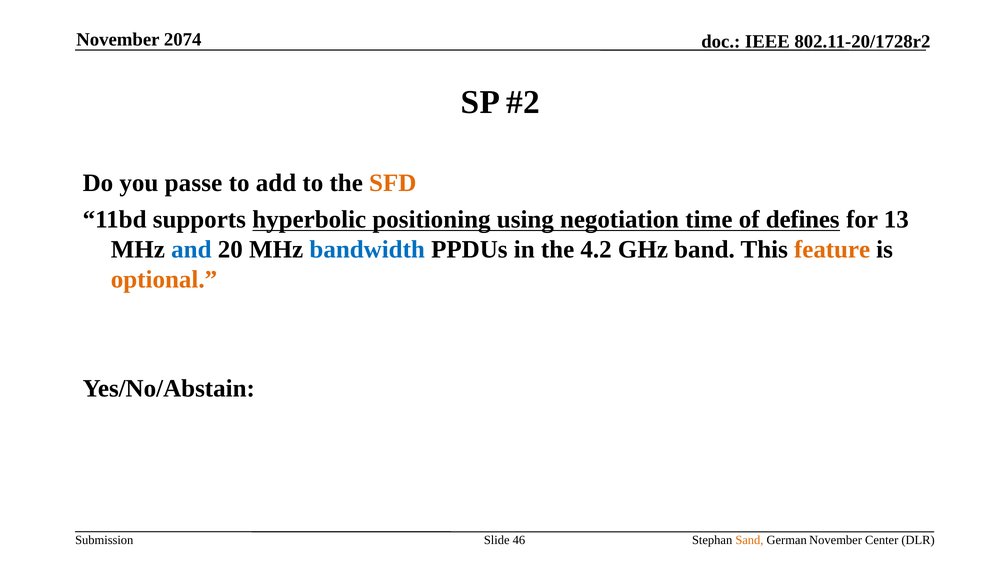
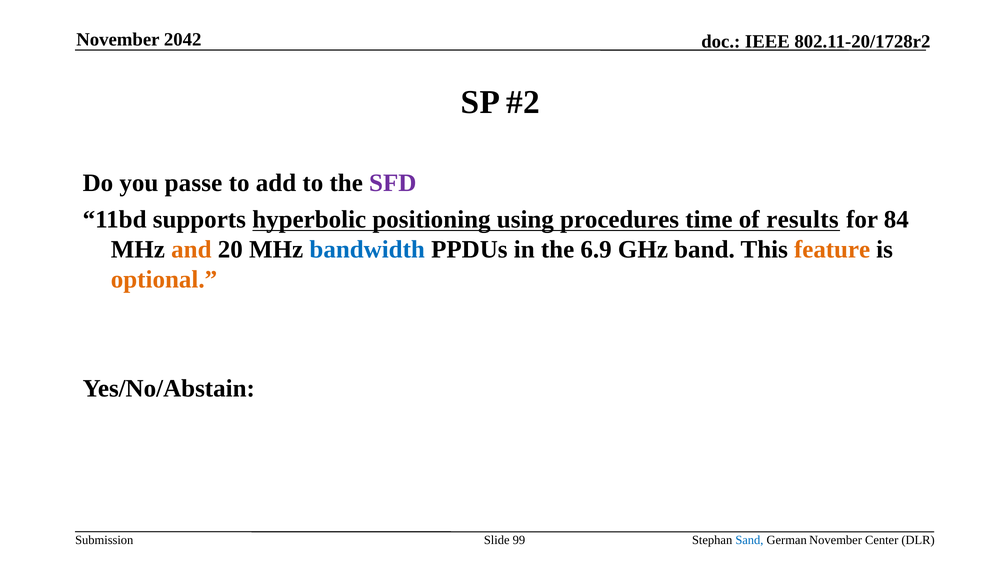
2074: 2074 -> 2042 (183, 40)
SFD colour: orange -> purple (393, 183)
negotiation: negotiation -> procedures (620, 220)
defines: defines -> results (802, 220)
13: 13 -> 84 (896, 220)
and colour: blue -> orange (191, 250)
4.2: 4.2 -> 6.9 (596, 250)
46: 46 -> 99 (519, 540)
Sand colour: orange -> blue (749, 540)
